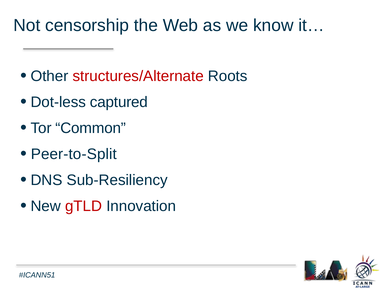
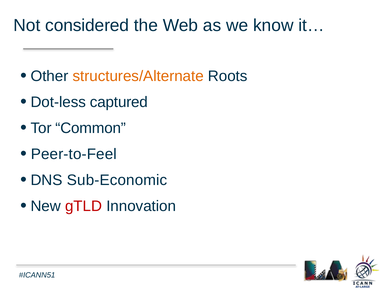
censorship: censorship -> considered (87, 25)
structures/Alternate colour: red -> orange (138, 76)
Peer-to-Split: Peer-to-Split -> Peer-to-Feel (74, 154)
Sub-Resiliency: Sub-Resiliency -> Sub-Economic (117, 180)
